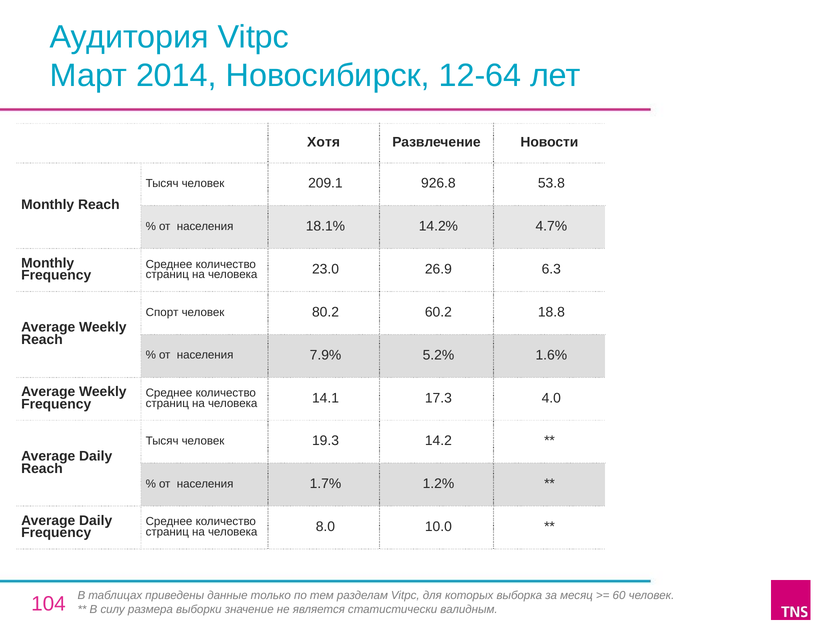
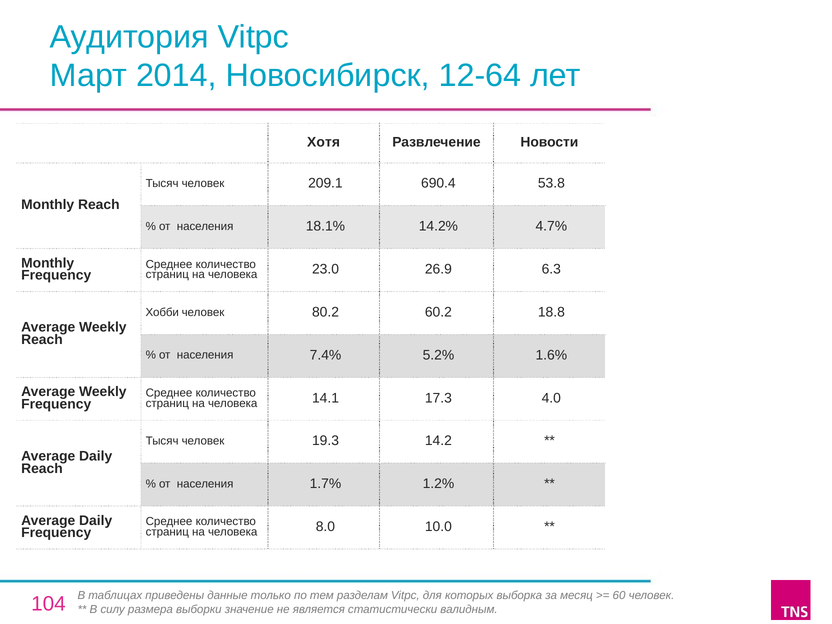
926.8: 926.8 -> 690.4 (438, 183)
Спорт: Спорт -> Хобби (162, 312)
7.9%: 7.9% -> 7.4% (326, 355)
